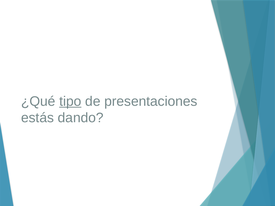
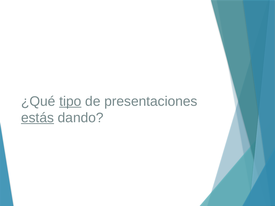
estás underline: none -> present (38, 118)
